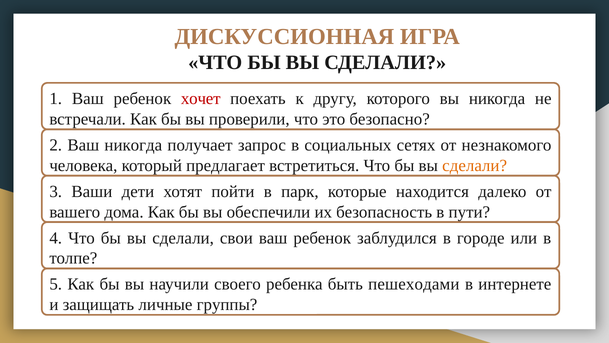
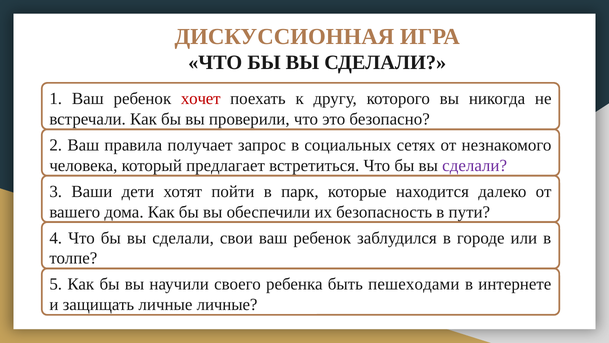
Ваш никогда: никогда -> правила (133, 145)
сделали colour: orange -> purple (475, 165)
личные группы: группы -> личные (227, 304)
